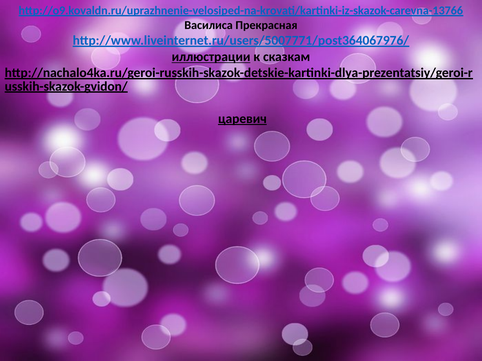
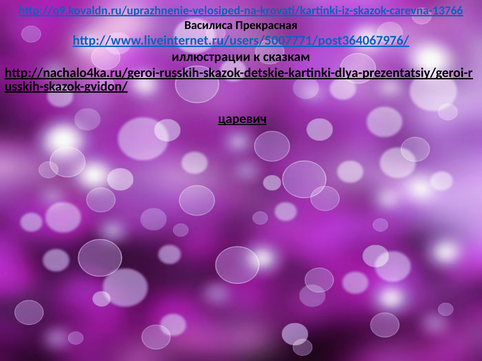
иллюстрации underline: present -> none (211, 57)
